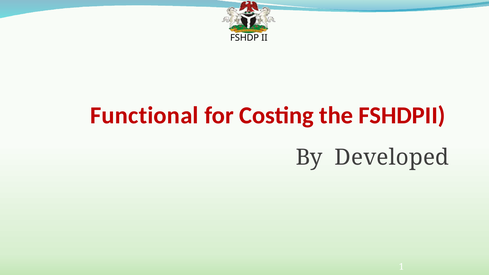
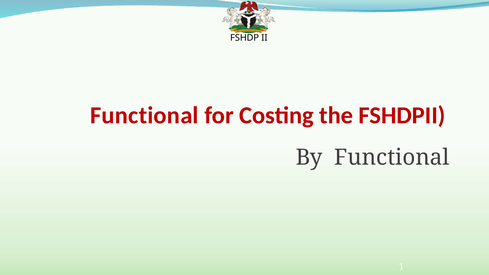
By Developed: Developed -> Functional (392, 157)
